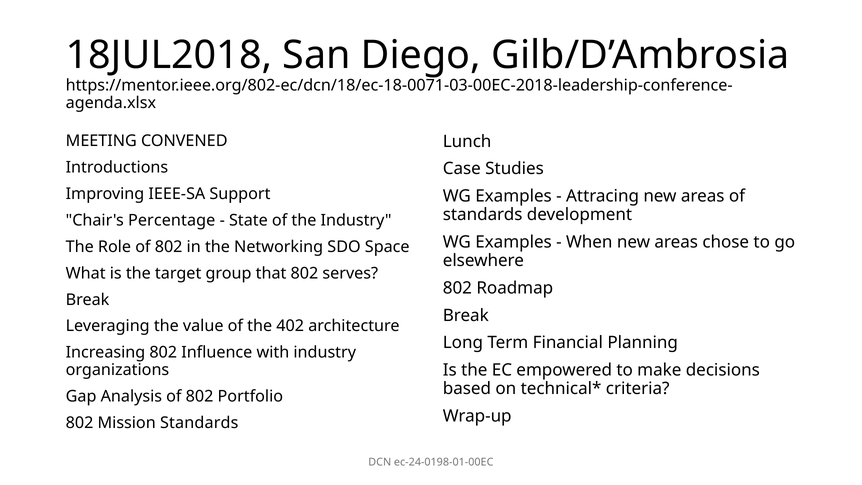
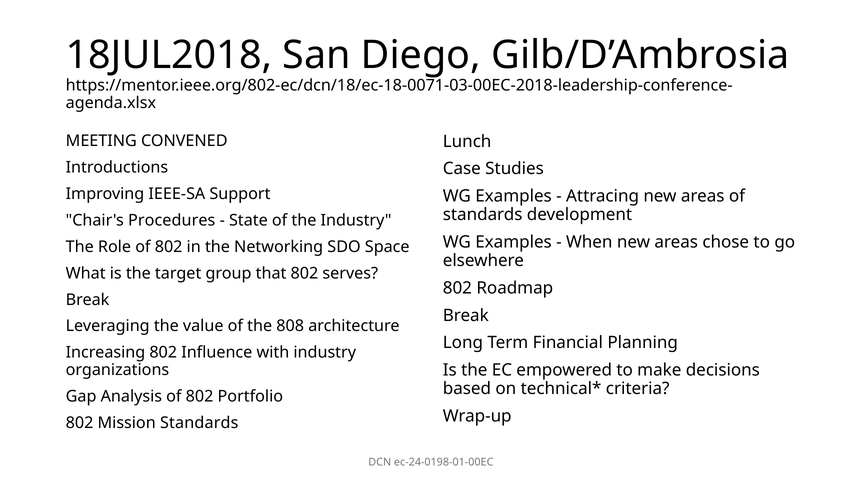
Percentage: Percentage -> Procedures (172, 220)
402: 402 -> 808 (290, 326)
